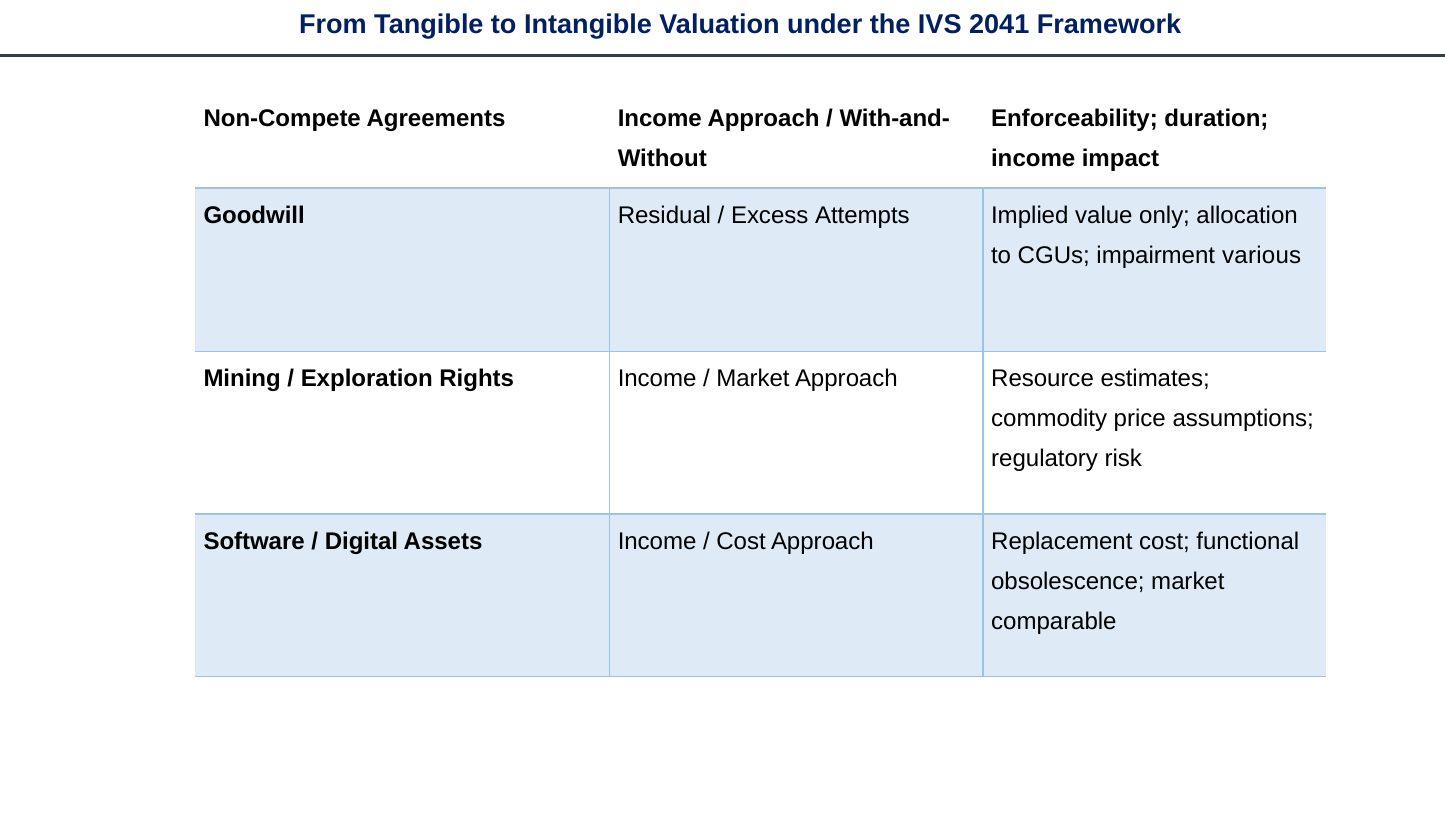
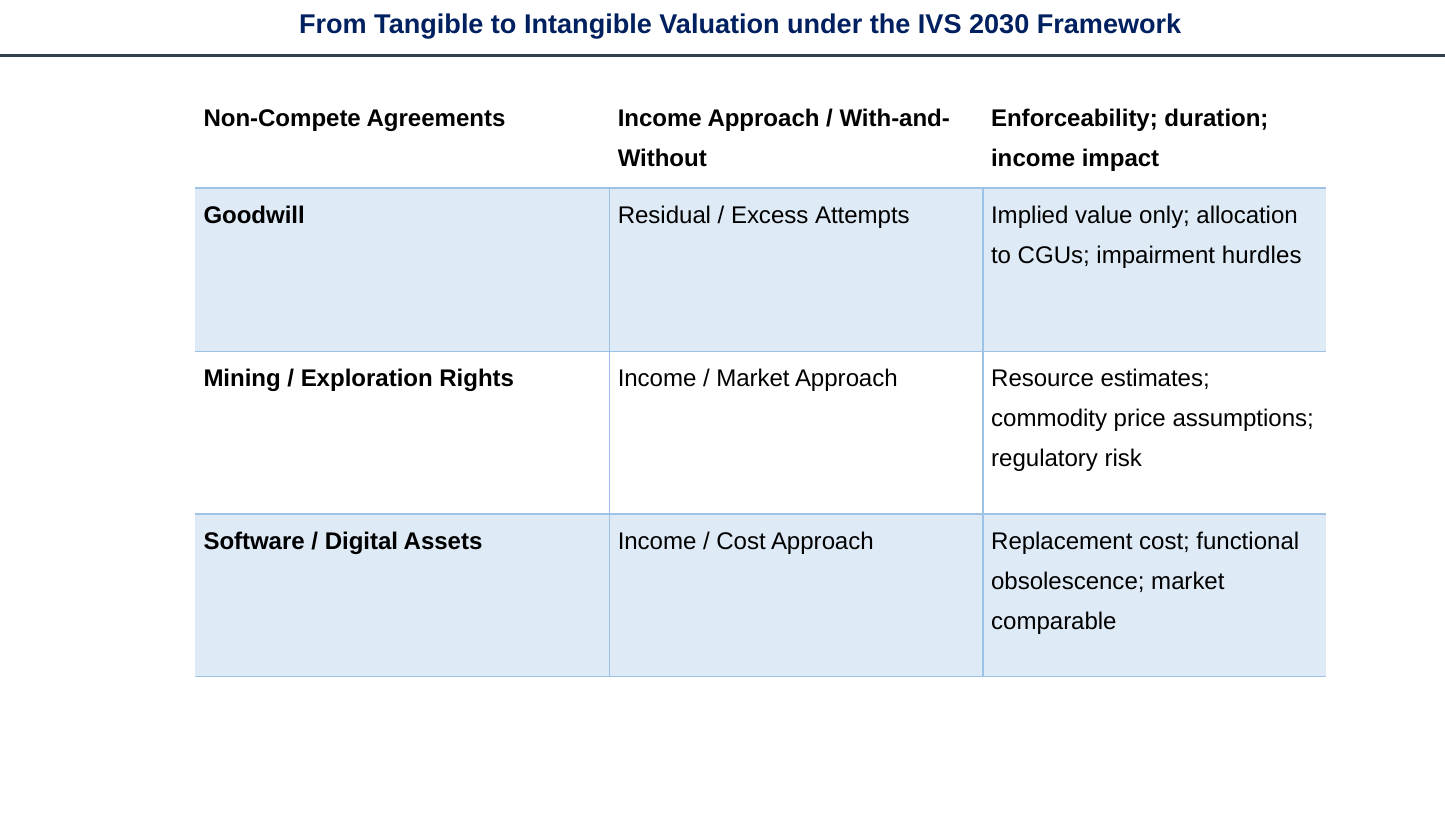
2041: 2041 -> 2030 (999, 24)
various: various -> hurdles (1262, 256)
